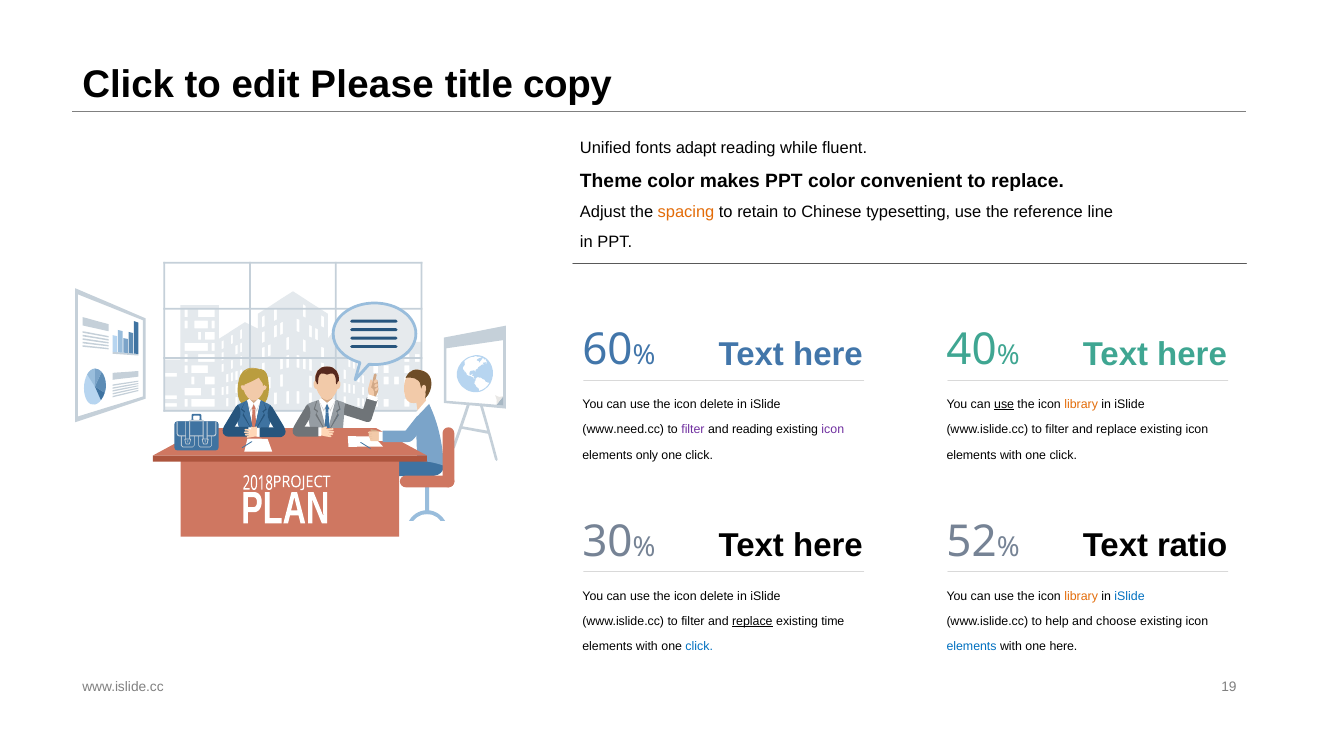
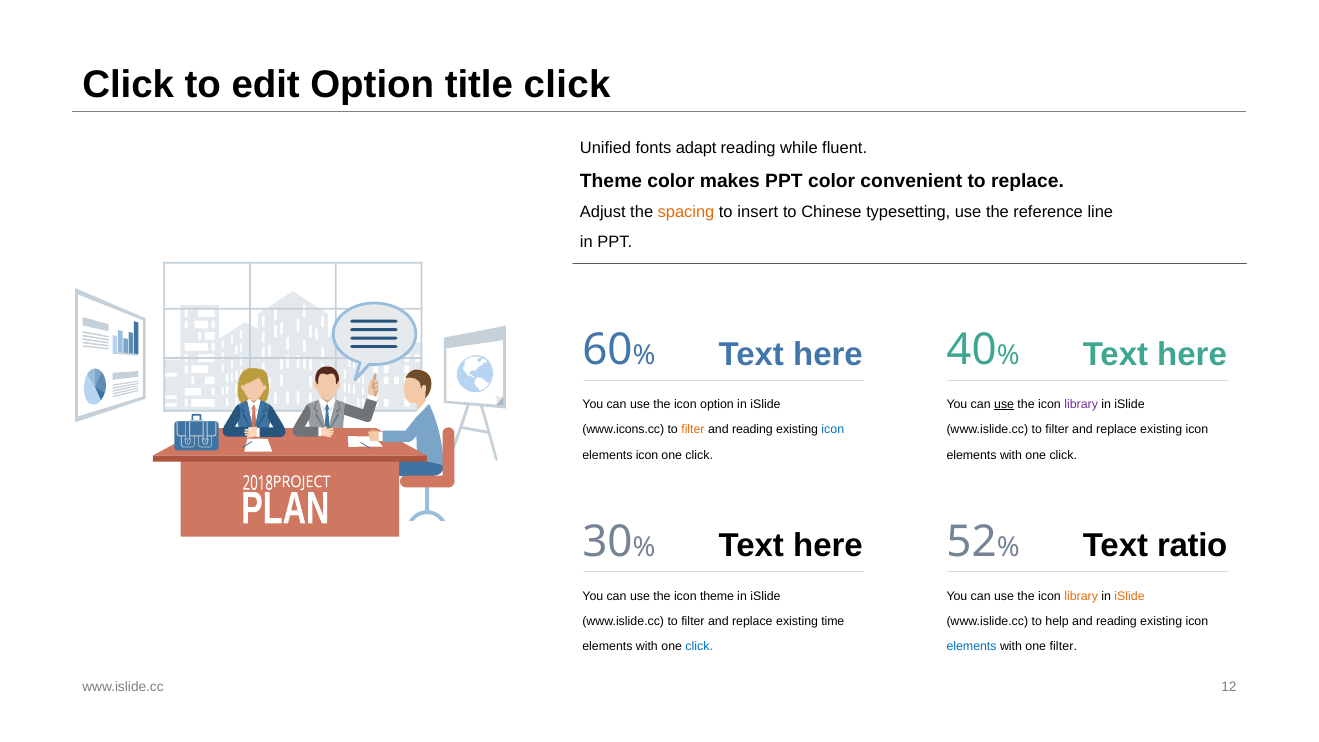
edit Please: Please -> Option (372, 85)
title copy: copy -> click (567, 85)
retain: retain -> insert (758, 212)
delete: delete -> option (717, 404)
library colour: orange -> purple (1081, 404)
www.need.cc: www.need.cc -> www.icons.cc (623, 430)
filter colour: purple -> orange (693, 430)
icon colour: purple -> blue (833, 430)
elements only: only -> icon (647, 455)
delete: delete -> theme (717, 596)
iSlide colour: blue -> orange (1130, 596)
replace underline: present -> none (752, 621)
choose: choose -> reading (1117, 621)
one here: here -> filter (1063, 647)
19: 19 -> 12 (1229, 687)
